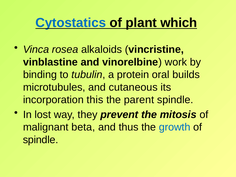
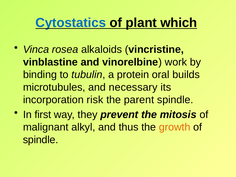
cutaneous: cutaneous -> necessary (133, 87)
this: this -> risk (95, 100)
lost: lost -> first (43, 115)
beta: beta -> alkyl (83, 127)
growth colour: blue -> orange (175, 127)
